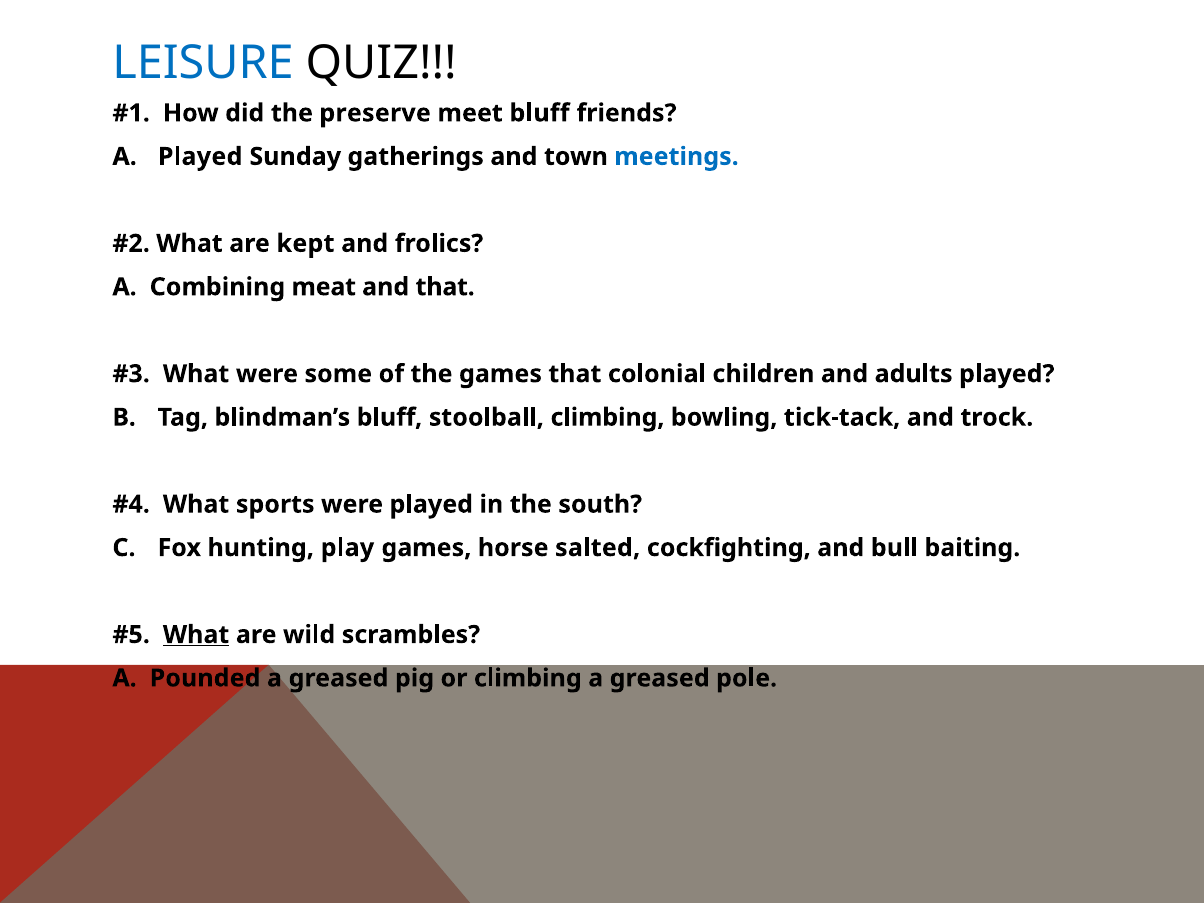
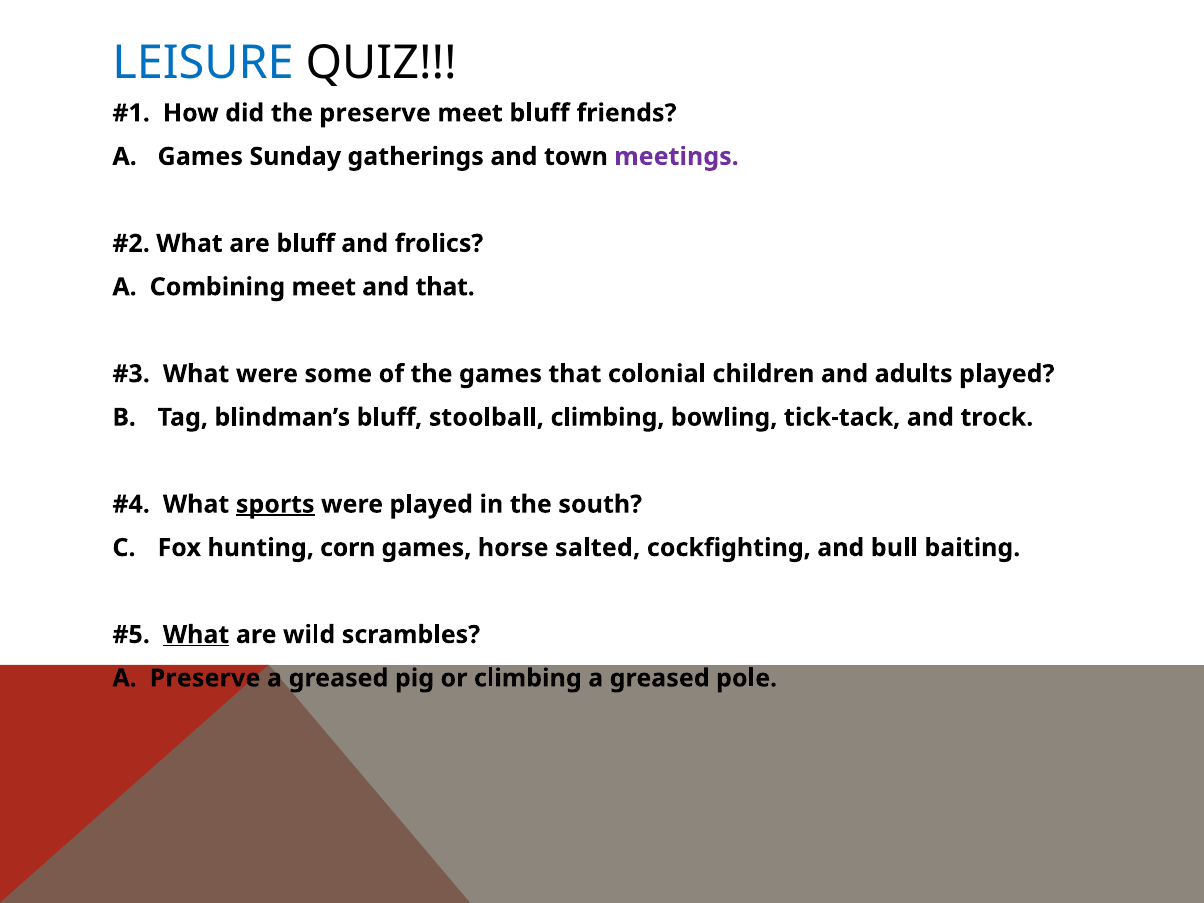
A Played: Played -> Games (200, 157)
meetings colour: blue -> purple (676, 157)
are kept: kept -> bluff (306, 244)
Combining meat: meat -> meet (324, 287)
sports underline: none -> present (275, 504)
play: play -> corn (348, 548)
A Pounded: Pounded -> Preserve (205, 678)
